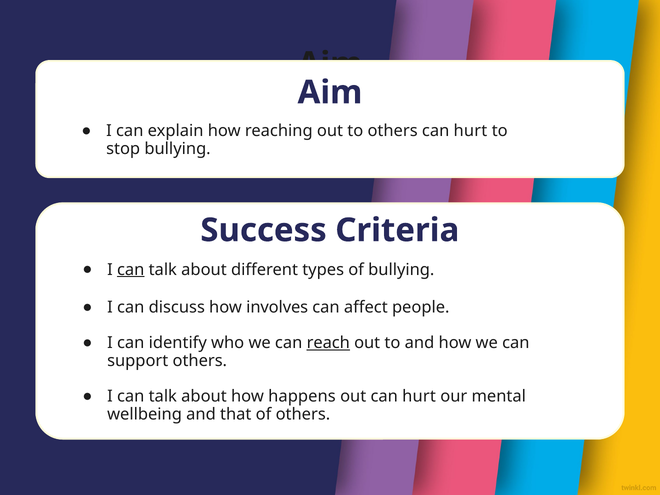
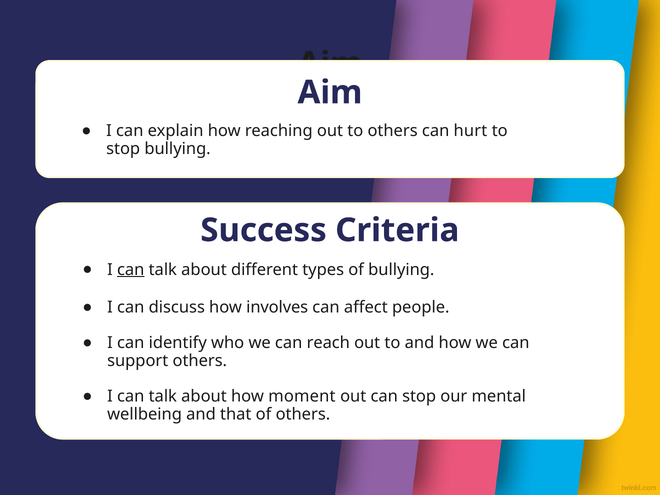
reach underline: present -> none (328, 343)
happens: happens -> moment (302, 396)
out can hurt: hurt -> stop (419, 396)
